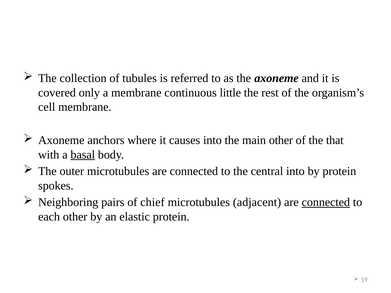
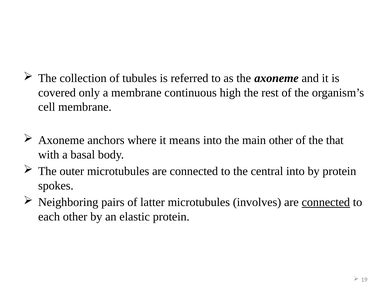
little: little -> high (230, 93)
causes: causes -> means (185, 140)
basal underline: present -> none (83, 155)
chief: chief -> latter (153, 202)
adjacent: adjacent -> involves (257, 202)
